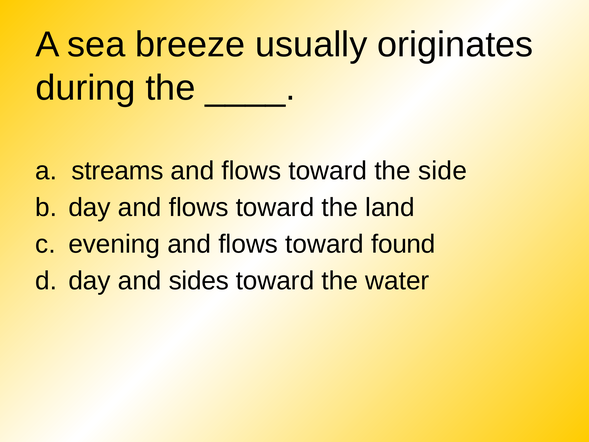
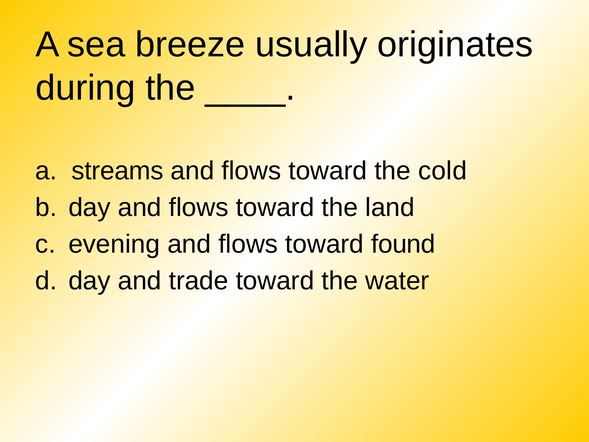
side: side -> cold (443, 171)
sides: sides -> trade (199, 281)
